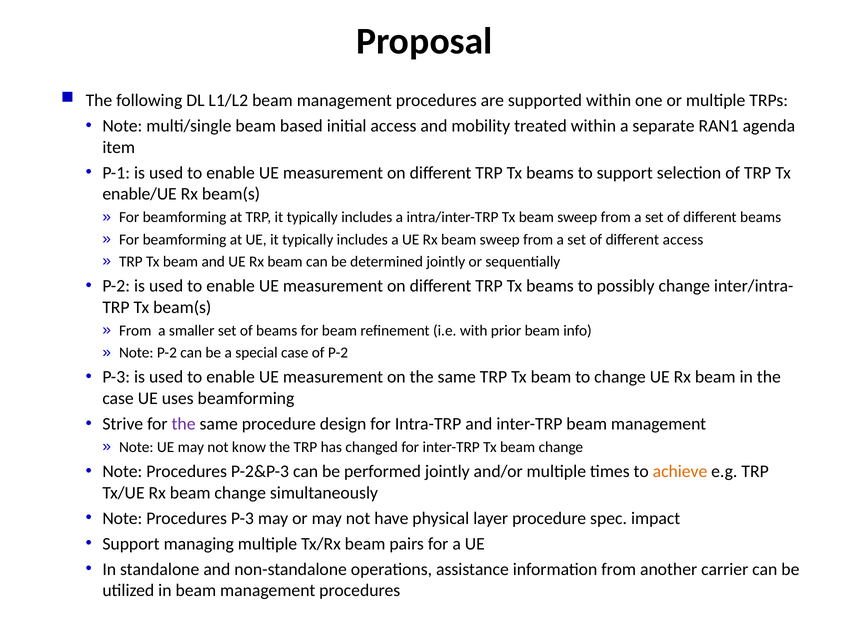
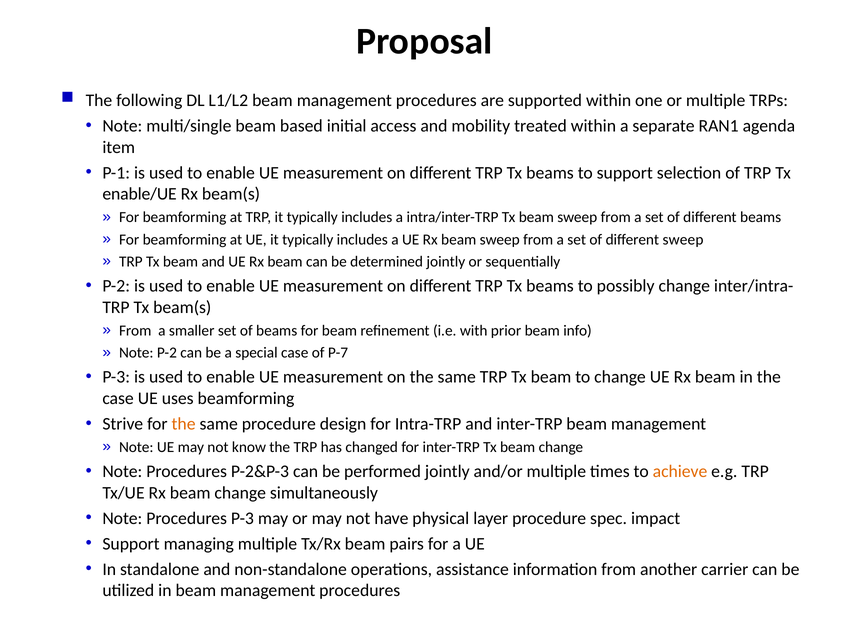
different access: access -> sweep (683, 239)
of P-2: P-2 -> P-7 (338, 353)
the colour: purple -> orange (184, 424)
